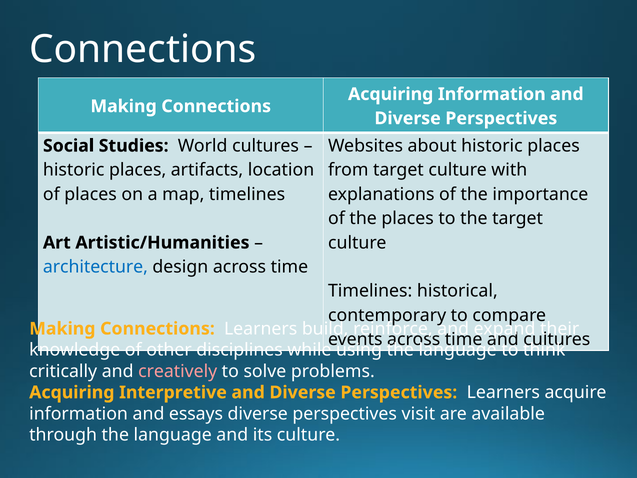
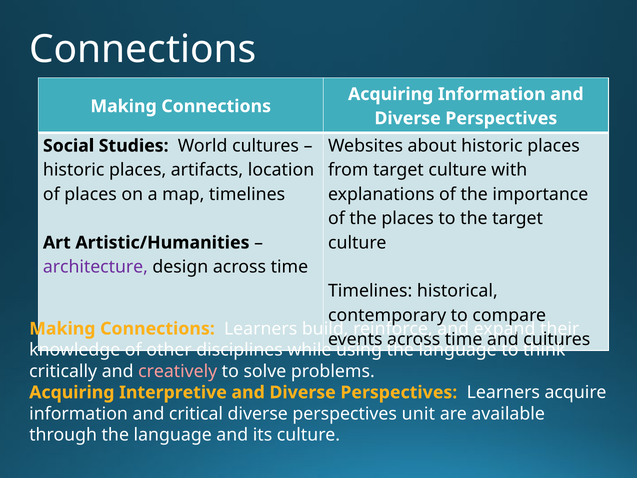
architecture colour: blue -> purple (95, 267)
essays: essays -> critical (196, 413)
visit: visit -> unit (418, 413)
